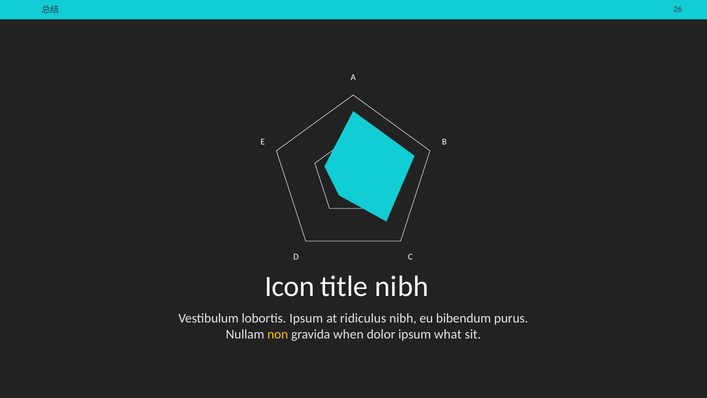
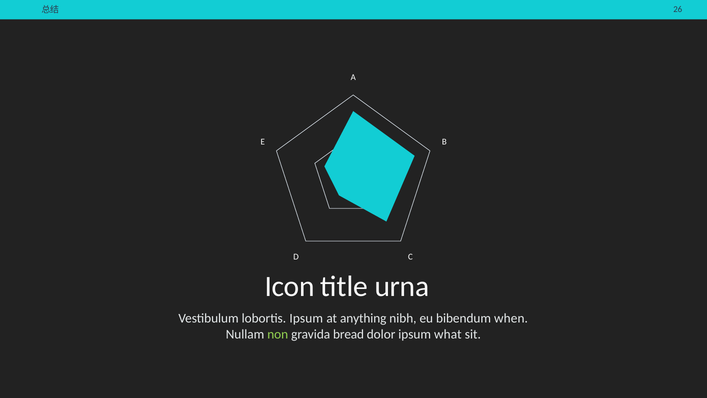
title nibh: nibh -> urna (402, 286)
ridiculus: ridiculus -> anything (363, 318)
purus: purus -> when (511, 318)
non colour: yellow -> light green (278, 334)
when: when -> bread (349, 334)
